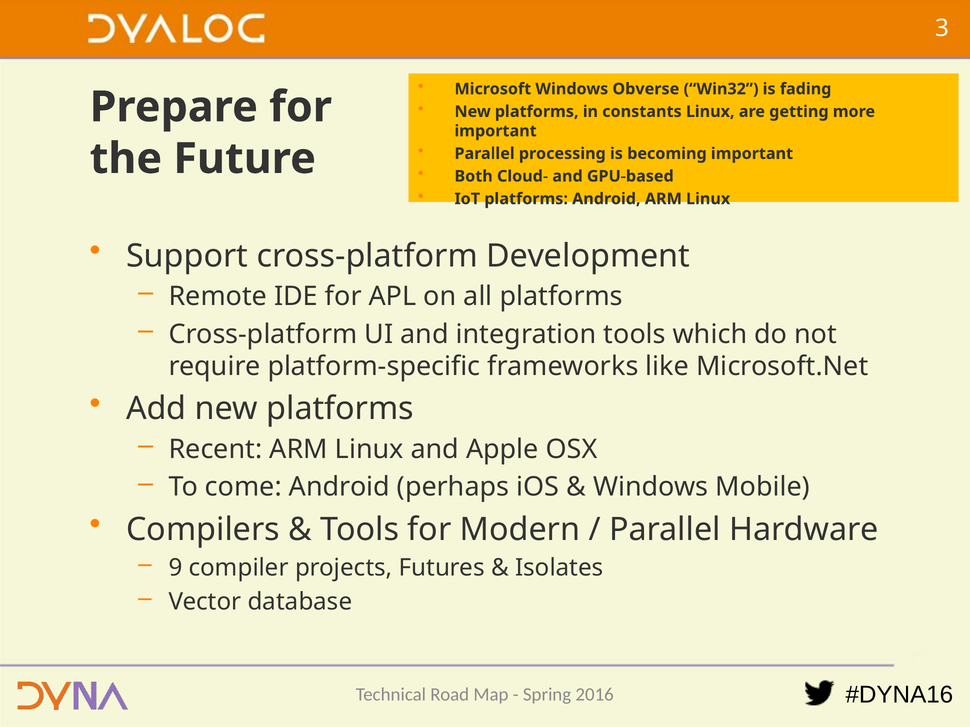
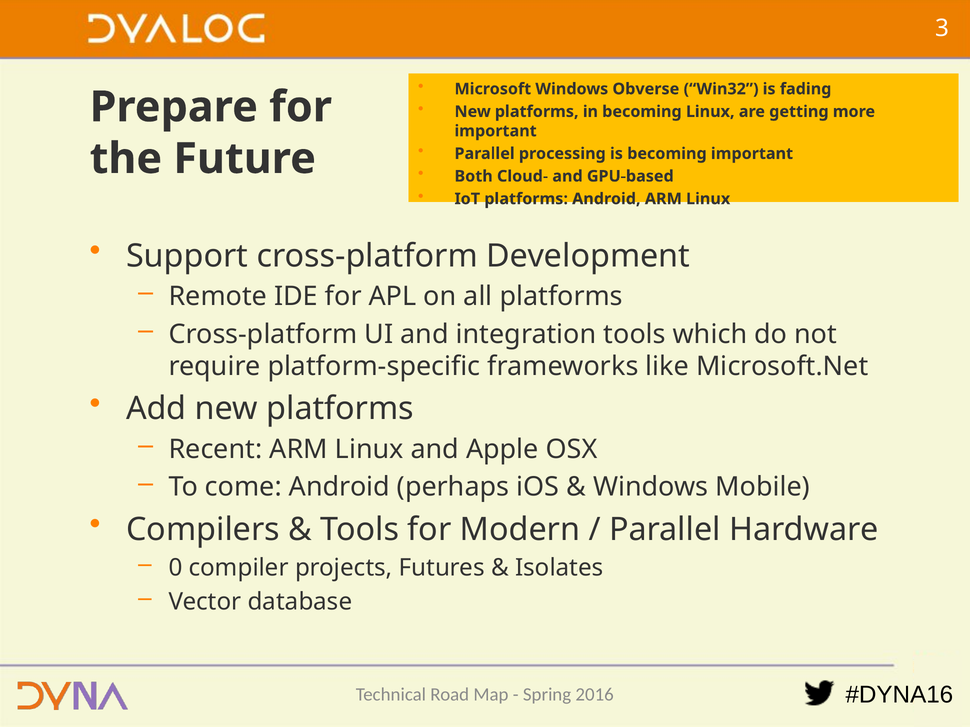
in constants: constants -> becoming (642, 112)
9: 9 -> 0 (175, 568)
